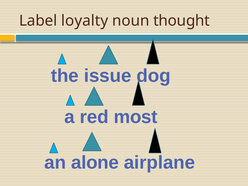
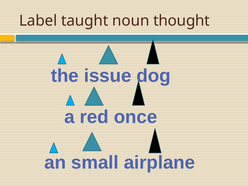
loyalty: loyalty -> taught (85, 21)
most: most -> once (135, 117)
alone: alone -> small (95, 162)
